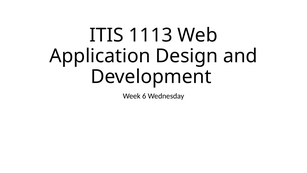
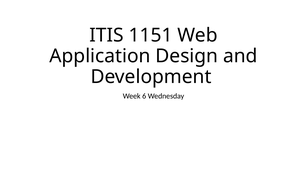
1113: 1113 -> 1151 (151, 35)
